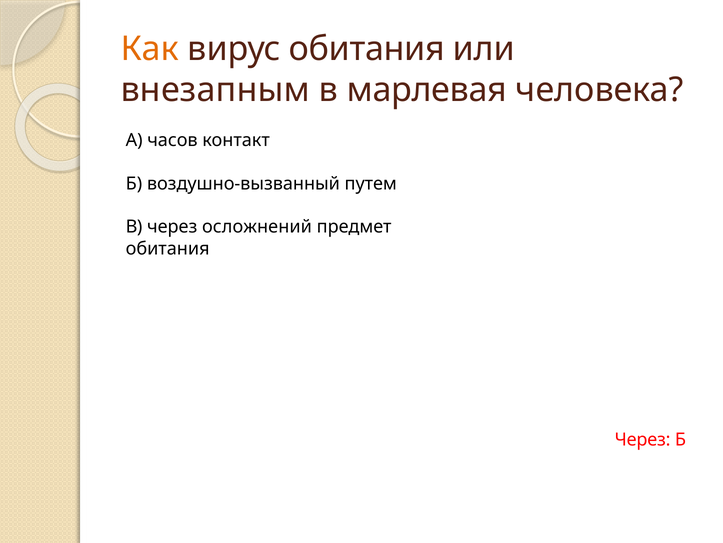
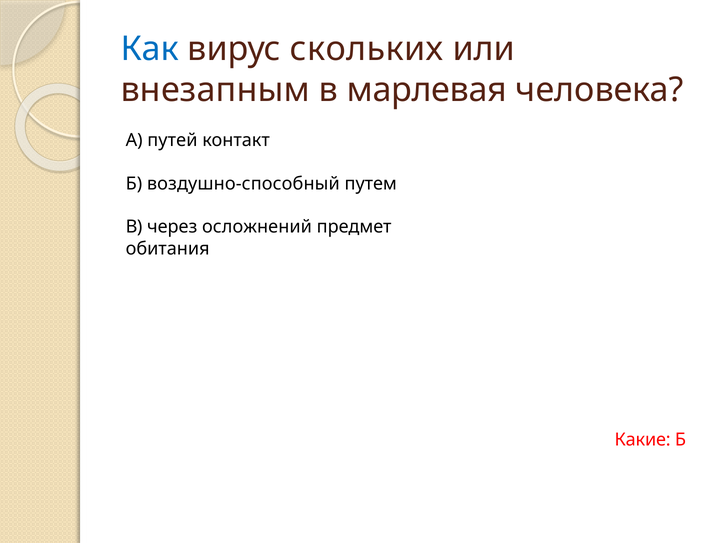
Как colour: orange -> blue (150, 49)
вирус обитания: обитания -> скольких (366, 49)
часов: часов -> путей (172, 140)
воздушно-вызванный: воздушно-вызванный -> воздушно-способный (243, 183)
Через: Через -> Какие (643, 439)
